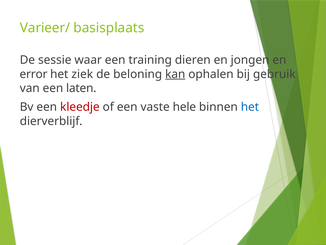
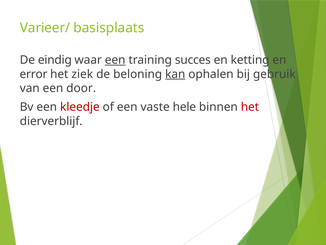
sessie: sessie -> eindig (55, 60)
een underline: none -> present (115, 60)
dieren: dieren -> succes (193, 60)
jongen: jongen -> ketting (250, 60)
laten: laten -> door (81, 88)
het colour: blue -> red (250, 107)
